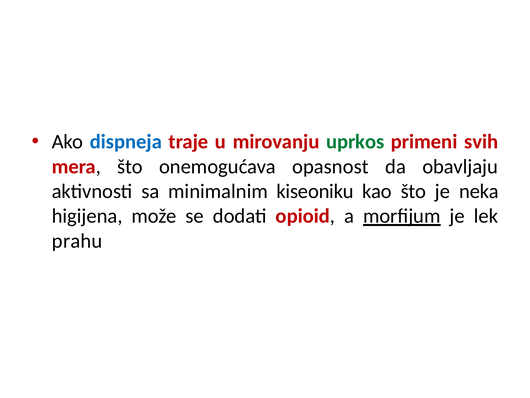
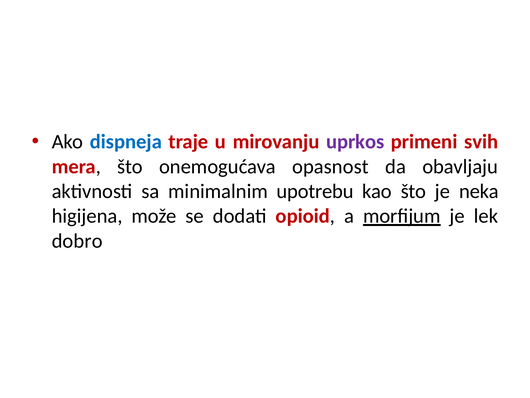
uprkos colour: green -> purple (355, 142)
kiseoniku: kiseoniku -> upotrebu (315, 191)
prahu: prahu -> dobro (77, 241)
